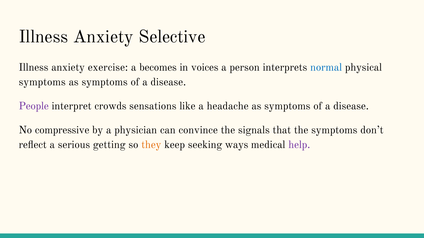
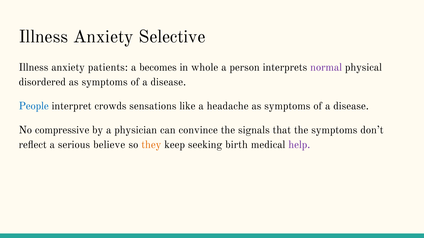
exercise: exercise -> patients (108, 68)
voices: voices -> whole (205, 68)
normal colour: blue -> purple (326, 68)
symptoms: symptoms -> disordered (42, 82)
People colour: purple -> blue (34, 106)
getting: getting -> believe (109, 145)
ways: ways -> birth (237, 145)
